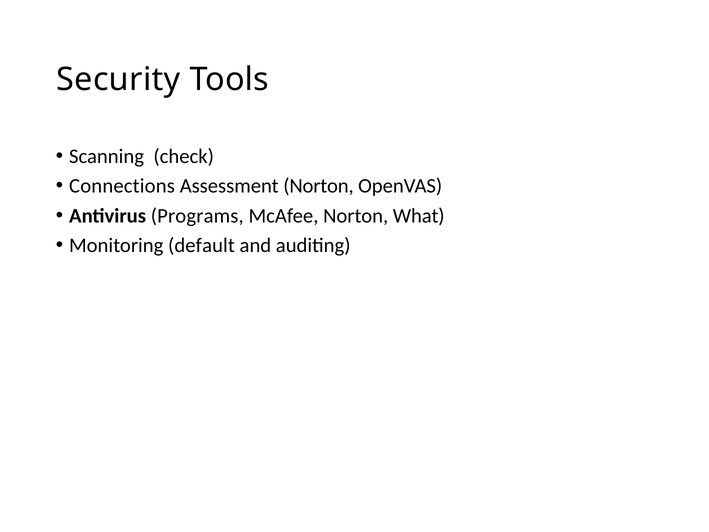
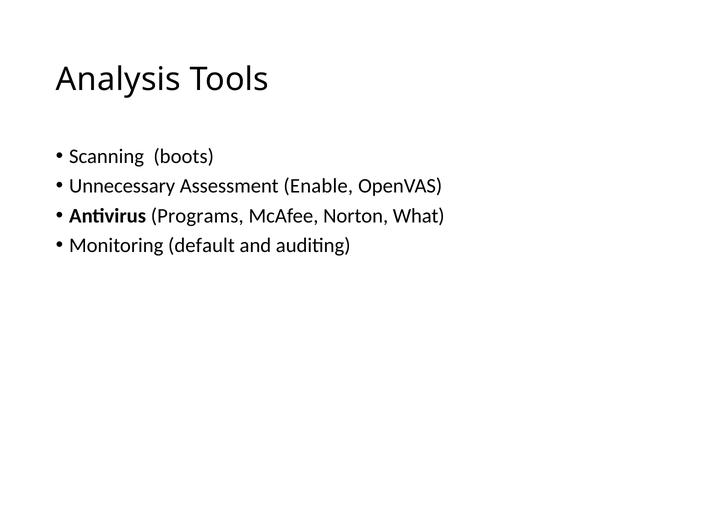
Security: Security -> Analysis (118, 79)
check: check -> boots (184, 156)
Connections: Connections -> Unnecessary (122, 186)
Assessment Norton: Norton -> Enable (318, 186)
